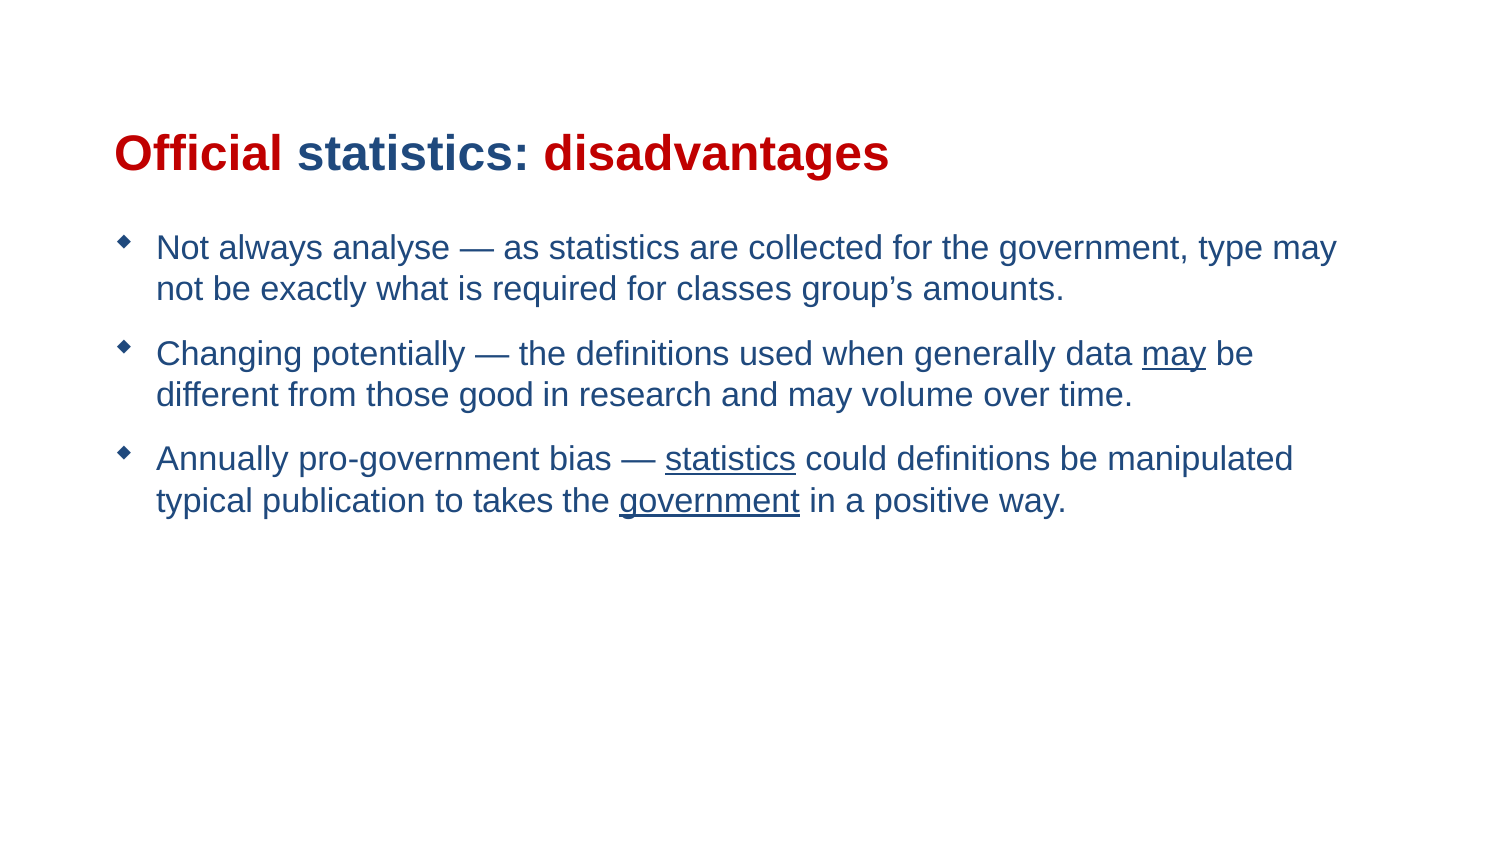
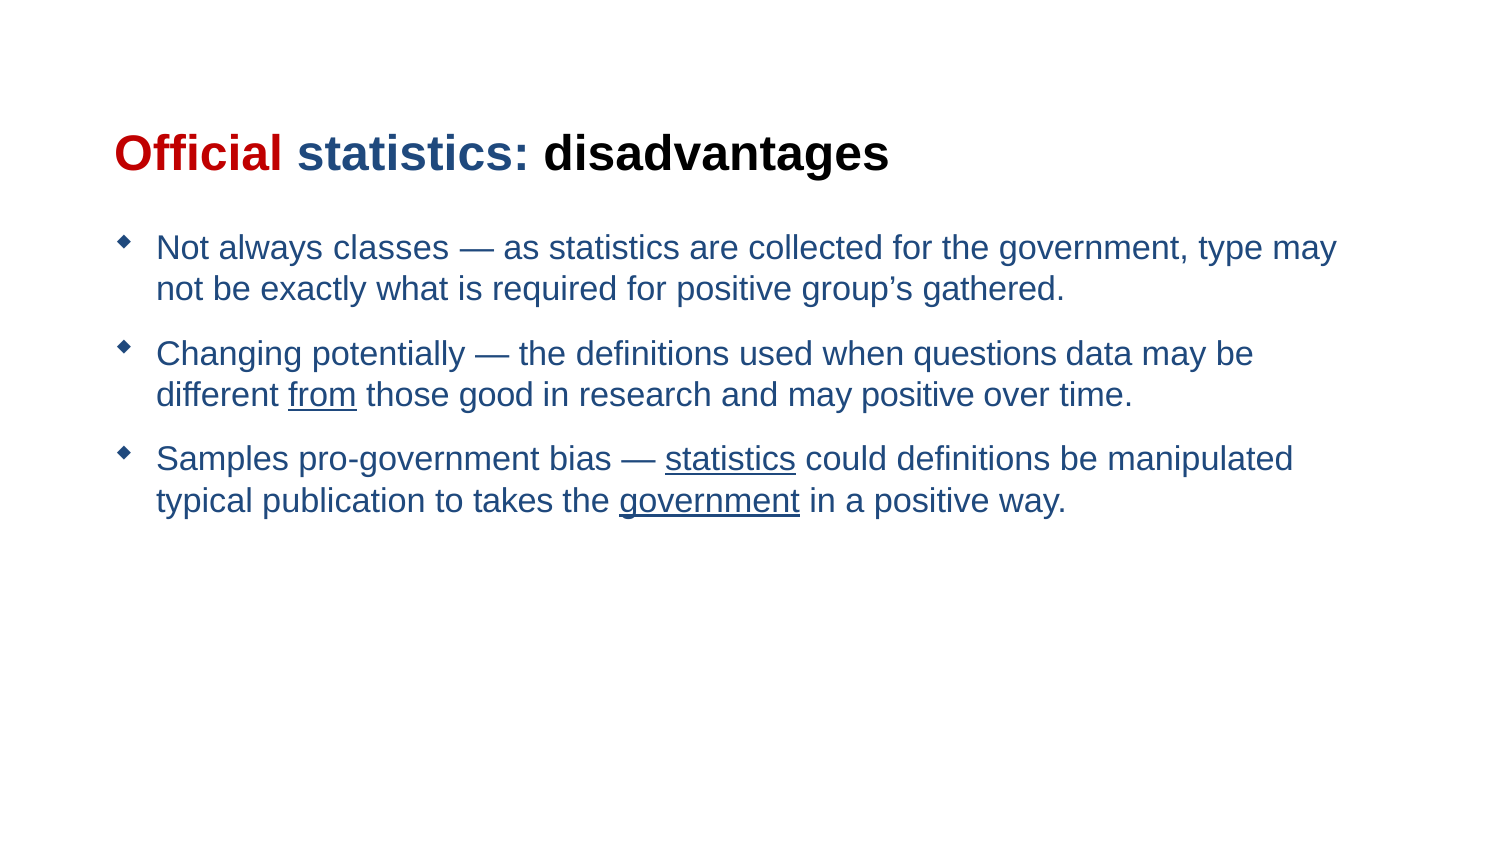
disadvantages colour: red -> black (717, 154)
analyse: analyse -> classes (391, 248)
for classes: classes -> positive (734, 289)
amounts: amounts -> gathered (994, 289)
generally: generally -> questions (985, 354)
may underline: present -> none (1174, 354)
from underline: none -> present (322, 395)
may volume: volume -> positive (918, 395)
Annually: Annually -> Samples (223, 459)
